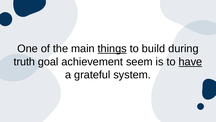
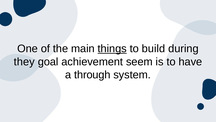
truth: truth -> they (24, 62)
have underline: present -> none (190, 62)
grateful: grateful -> through (92, 75)
